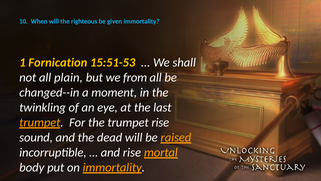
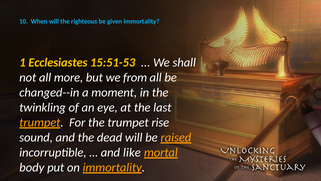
Fornication: Fornication -> Ecclesiastes (58, 62)
plain: plain -> more (69, 77)
and rise: rise -> like (132, 152)
